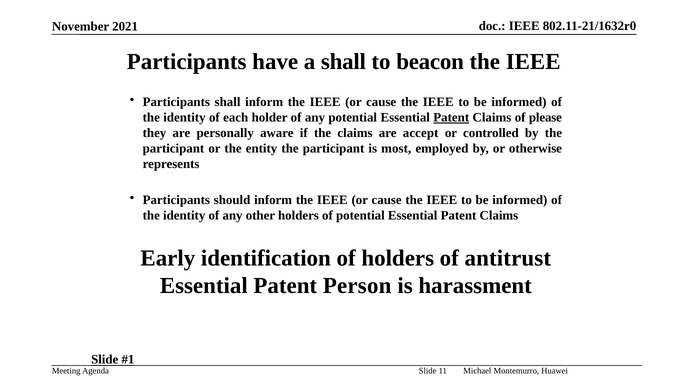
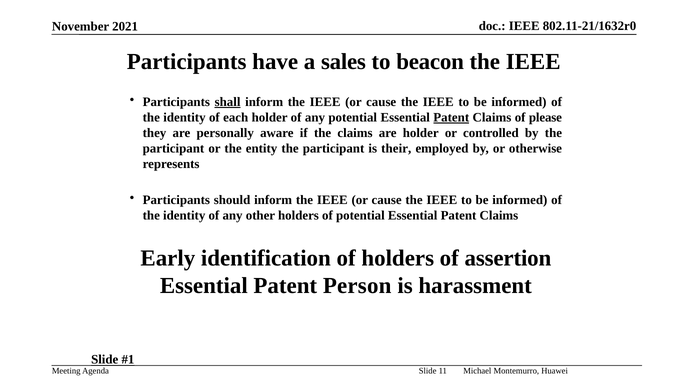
a shall: shall -> sales (343, 62)
shall underline: none -> present (228, 102)
are accept: accept -> holder (421, 133)
most: most -> their (396, 148)
antitrust: antitrust -> assertion (508, 258)
